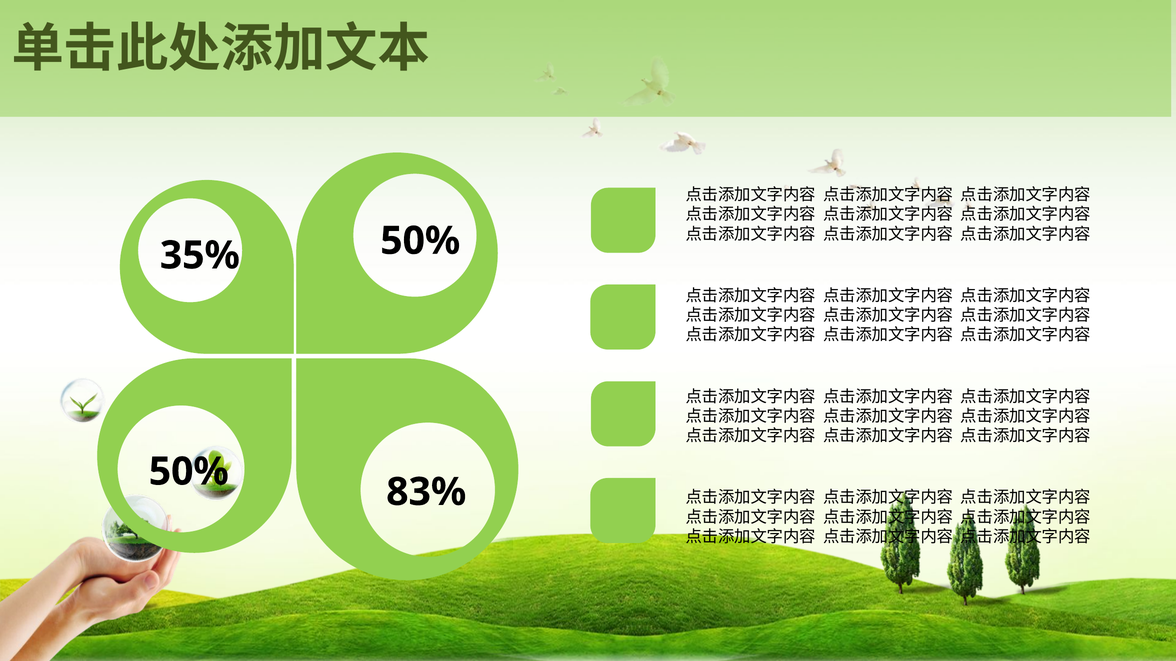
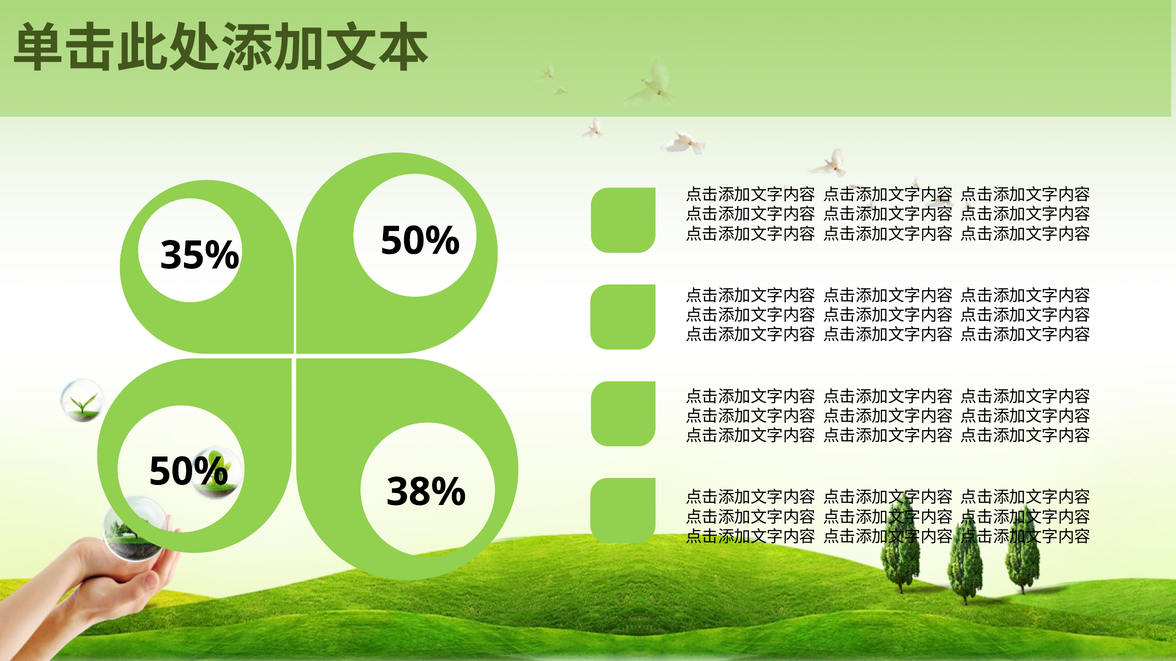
83%: 83% -> 38% (426, 492)
